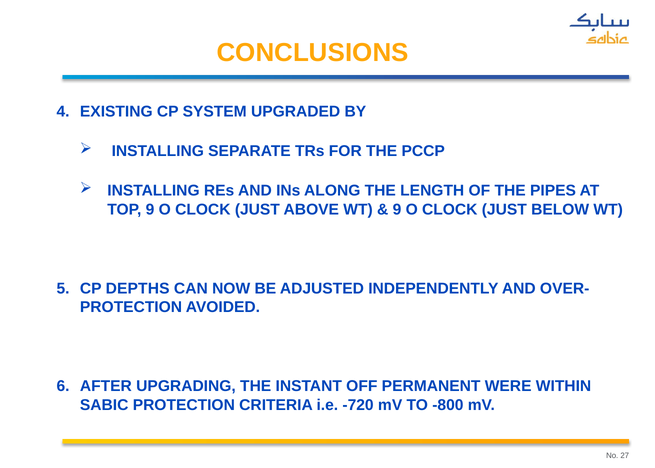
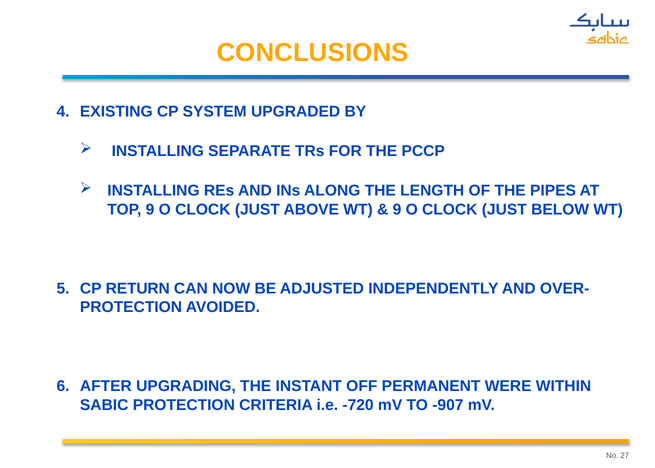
DEPTHS: DEPTHS -> RETURN (138, 288)
-800: -800 -> -907 (448, 405)
